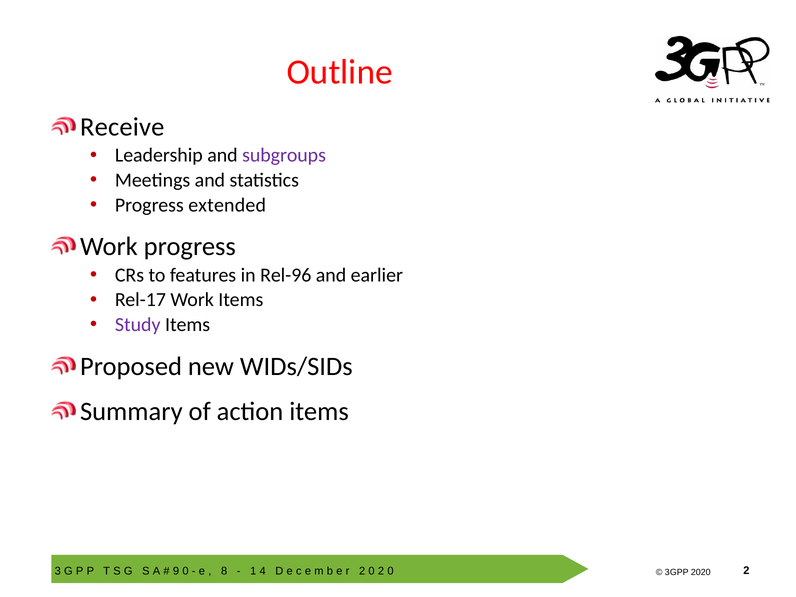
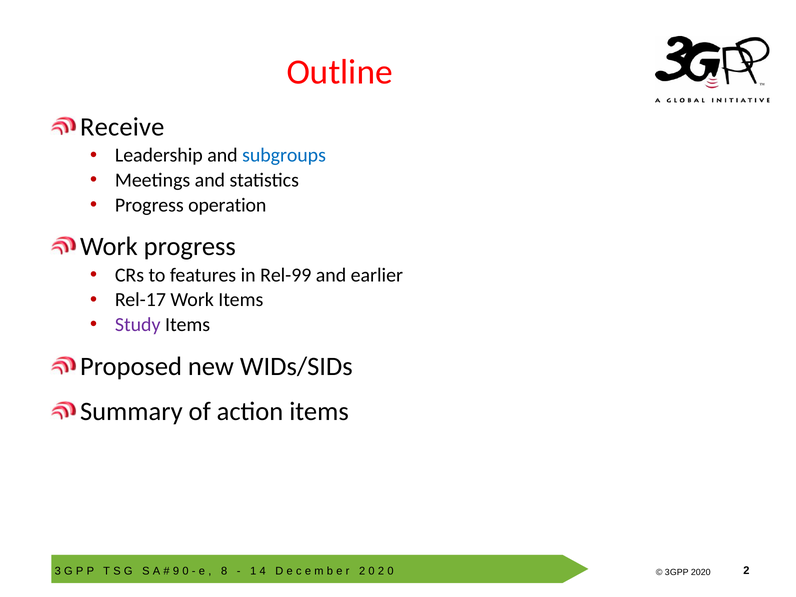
subgroups colour: purple -> blue (284, 155)
extended: extended -> operation (227, 205)
Rel-96: Rel-96 -> Rel-99 (286, 275)
